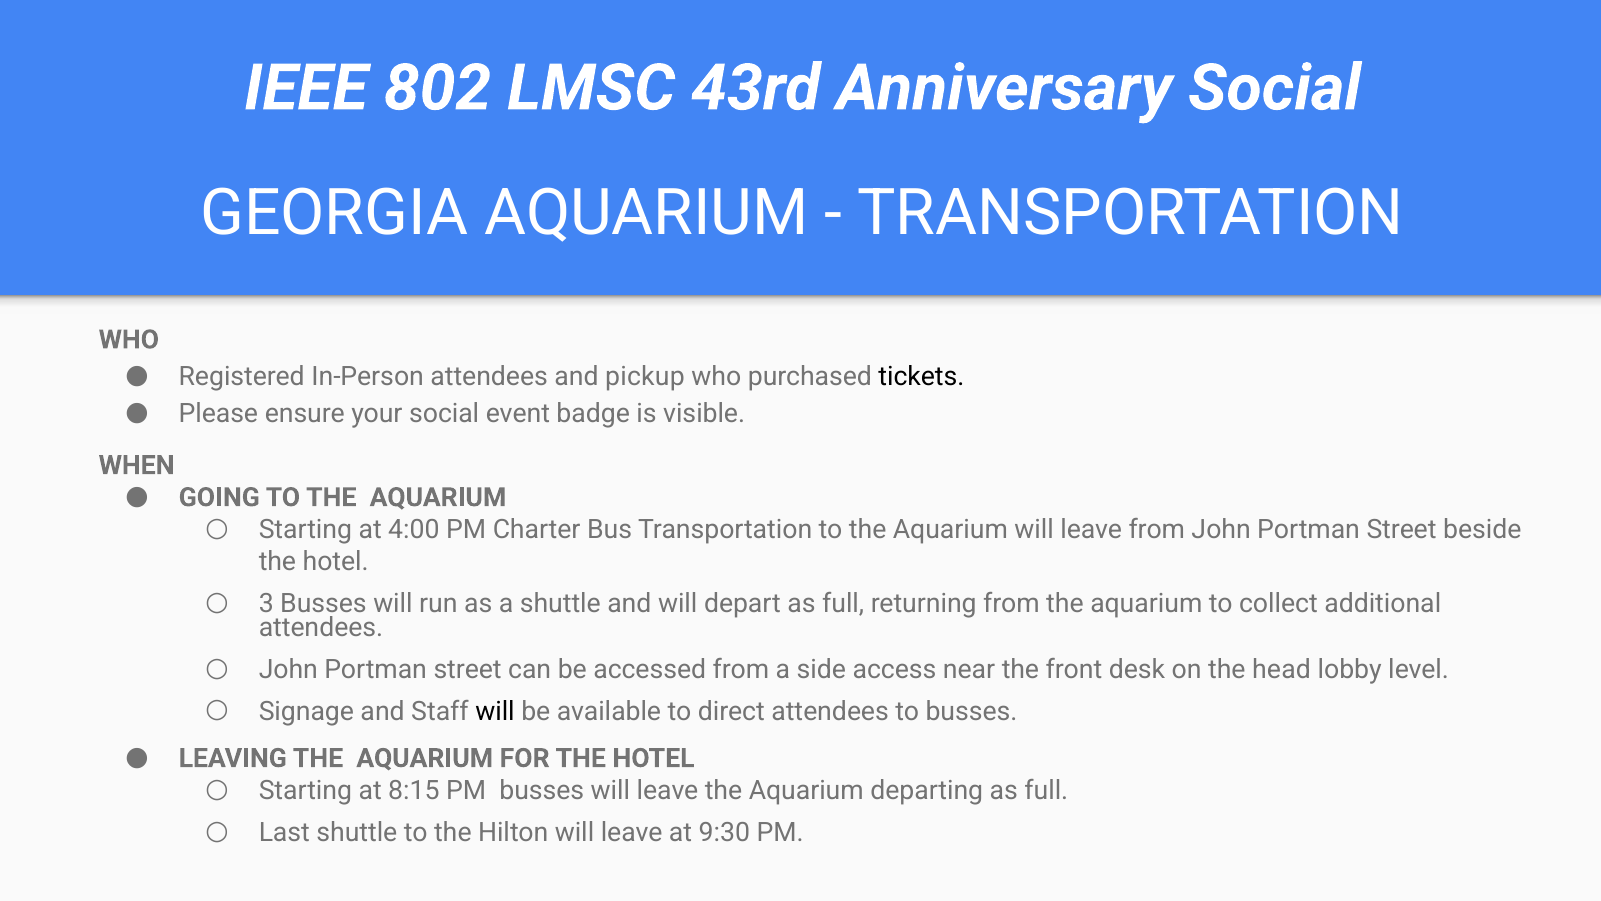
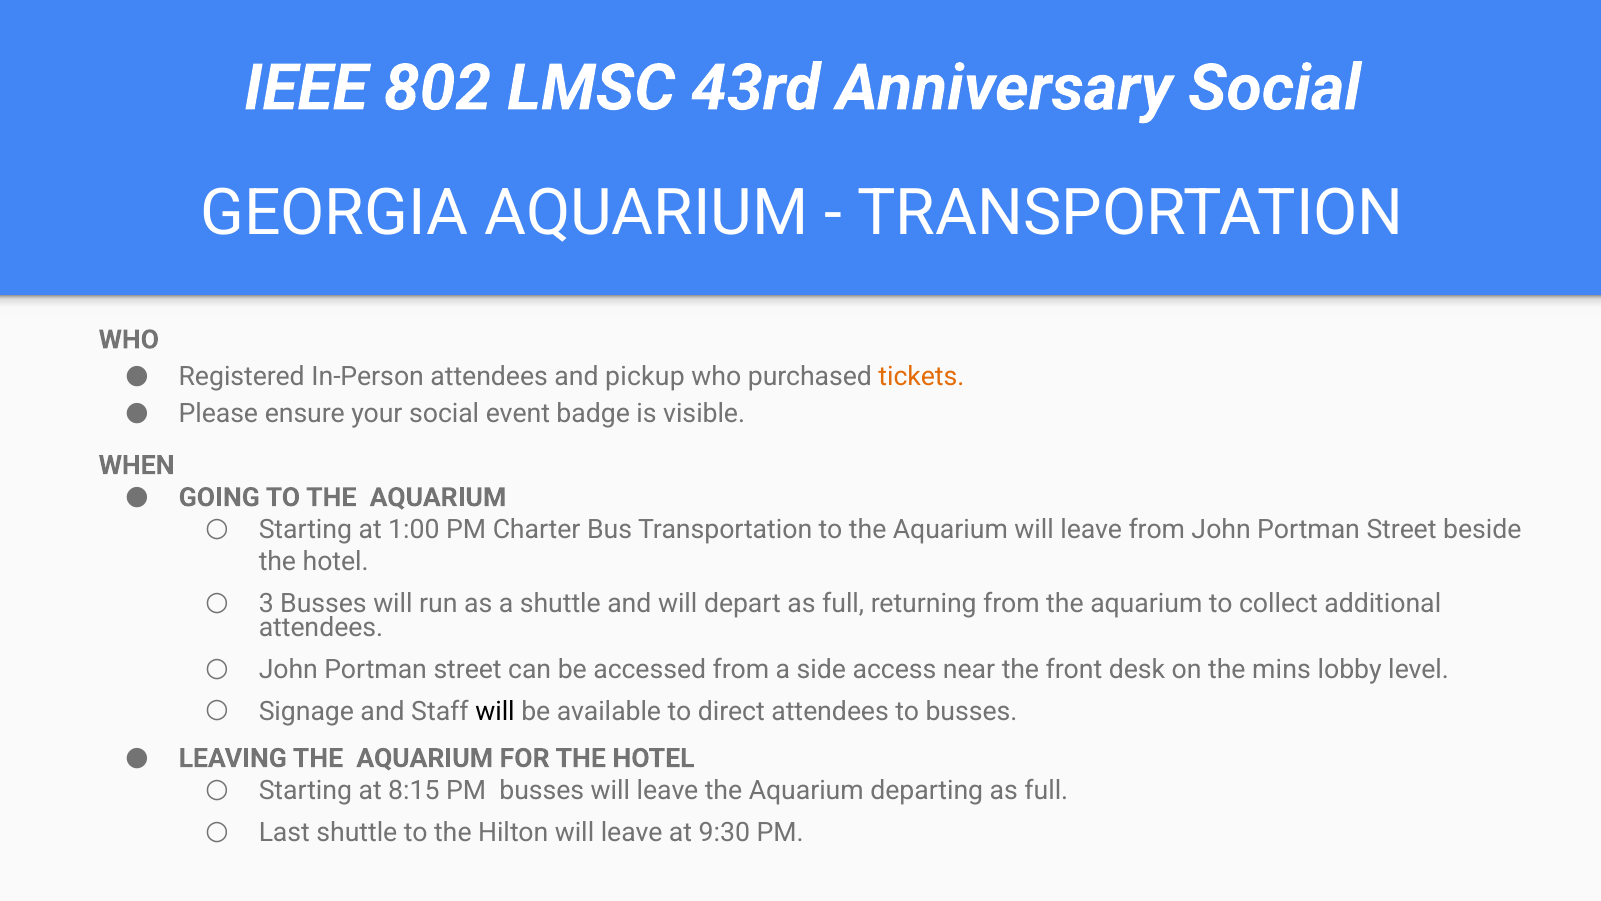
tickets colour: black -> orange (921, 376)
4:00: 4:00 -> 1:00 (414, 529)
head: head -> mins (1282, 669)
